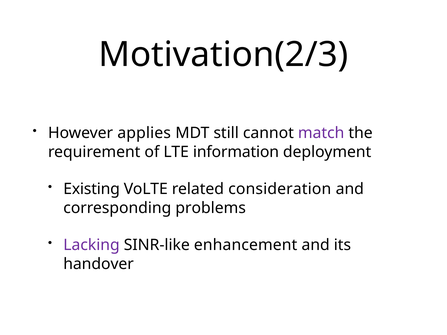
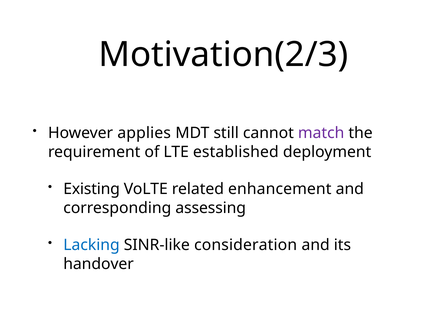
information: information -> established (236, 152)
consideration: consideration -> enhancement (280, 189)
problems: problems -> assessing (211, 208)
Lacking colour: purple -> blue (91, 245)
enhancement: enhancement -> consideration (246, 245)
